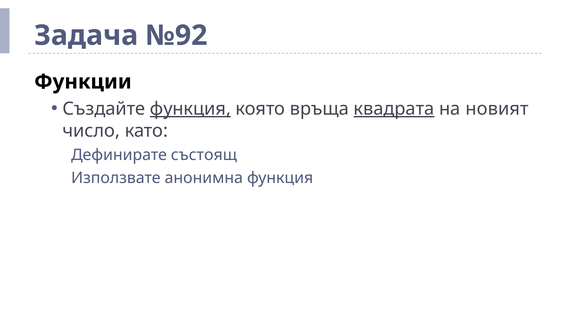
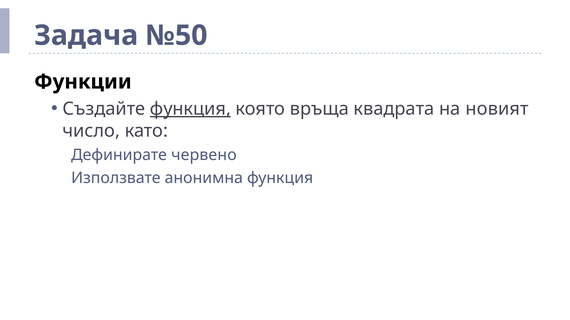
№92: №92 -> №50 (177, 36)
квадрата underline: present -> none (394, 109)
състоящ: състоящ -> червено (204, 155)
